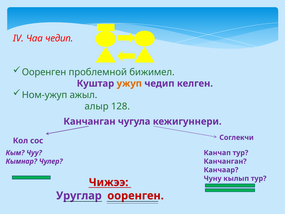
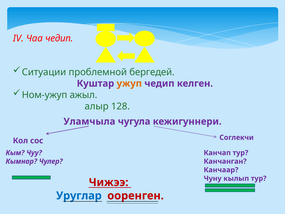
Ооренген: Ооренген -> Ситуации (44, 72)
бижимел: бижимел -> бергедей (152, 72)
Канчанган: Канчанган -> Уламчыла (89, 121)
Уруглар colour: purple -> blue (79, 195)
